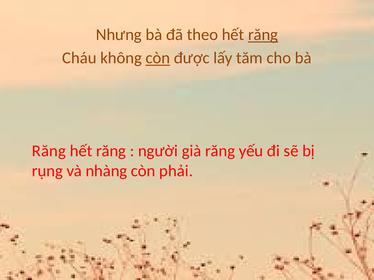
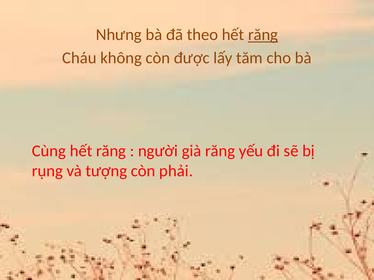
còn underline: present -> none (158, 58)
Răng: Răng -> Cùng (49, 151)
nhàng: nhàng -> tượng (106, 171)
